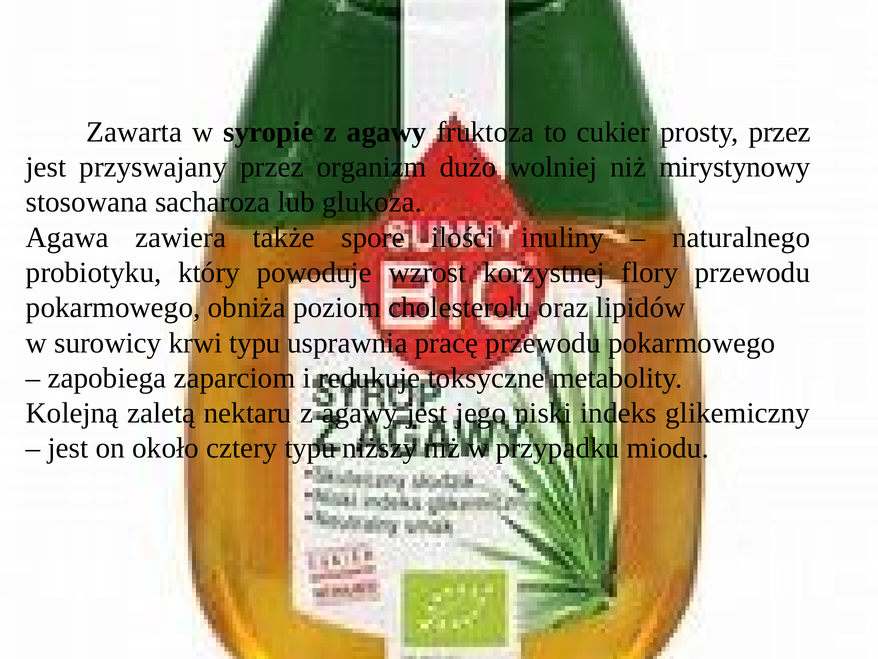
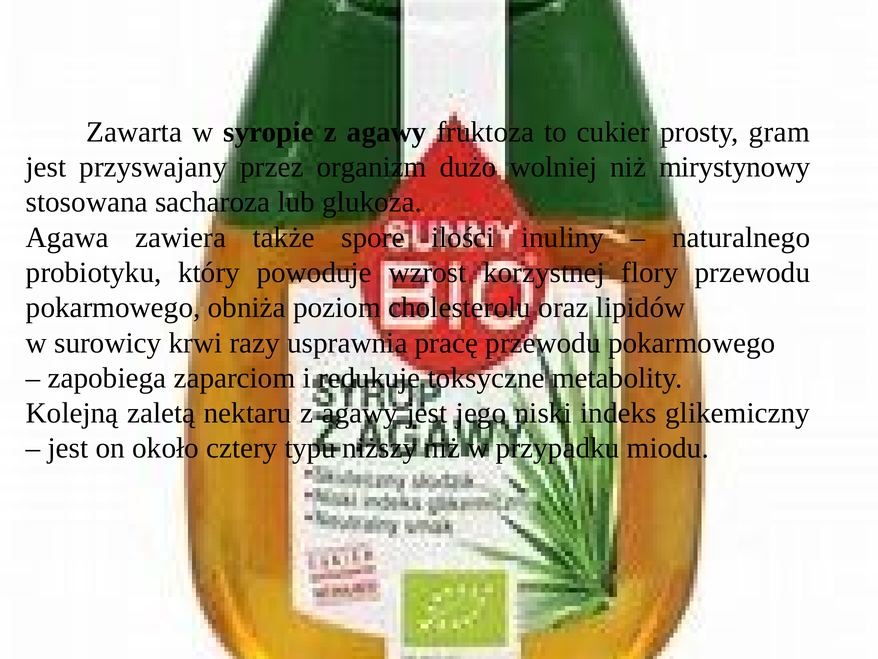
prosty przez: przez -> gram (779, 132)
krwi typu: typu -> razy (255, 343)
